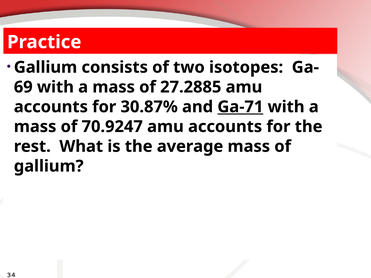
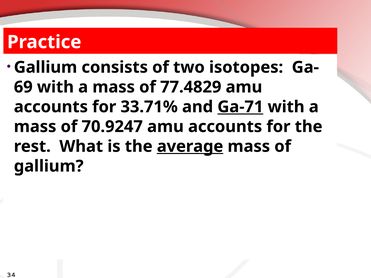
27.2885: 27.2885 -> 77.4829 (191, 87)
30.87%: 30.87% -> 33.71% (149, 107)
average underline: none -> present (190, 147)
